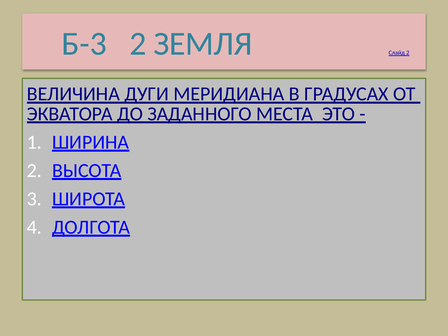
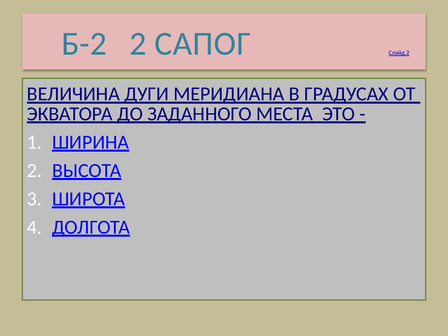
Б-3: Б-3 -> Б-2 (84, 44)
ЗЕМЛЯ: ЗЕМЛЯ -> САПОГ (203, 44)
